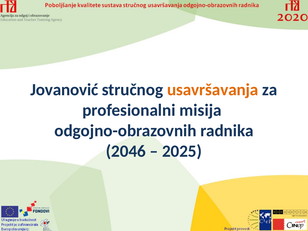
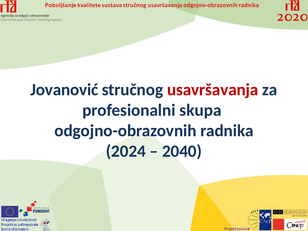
usavršavanja colour: orange -> red (213, 90)
misija: misija -> skupa (200, 110)
2046: 2046 -> 2024 (126, 151)
2025: 2025 -> 2040 (182, 151)
